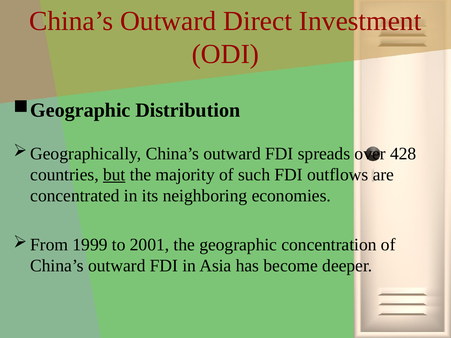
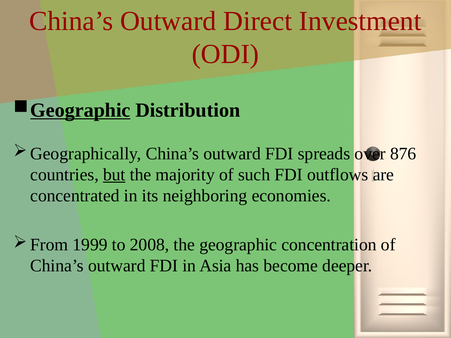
Geographic underline: none -> present (80, 110)
428: 428 -> 876 (403, 154)
2001: 2001 -> 2008 (150, 245)
